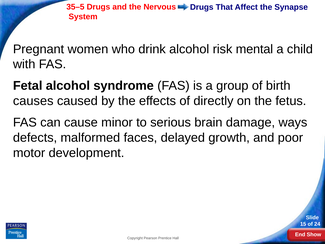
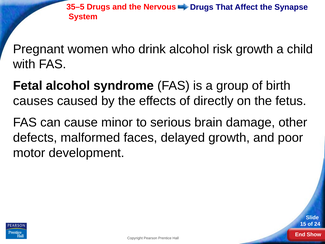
risk mental: mental -> growth (254, 49)
ways: ways -> other (293, 122)
